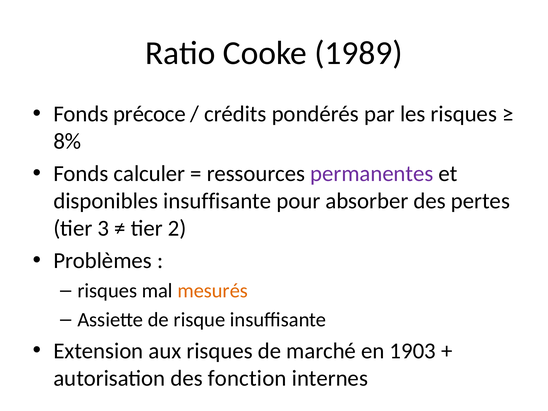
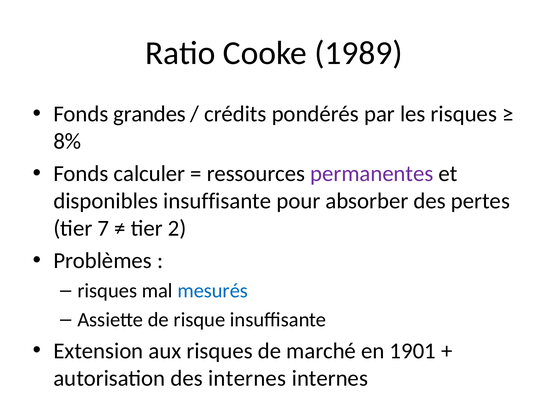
précoce: précoce -> grandes (149, 114)
3: 3 -> 7 (103, 228)
mesurés colour: orange -> blue (213, 291)
1903: 1903 -> 1901 (413, 351)
des fonction: fonction -> internes (247, 378)
